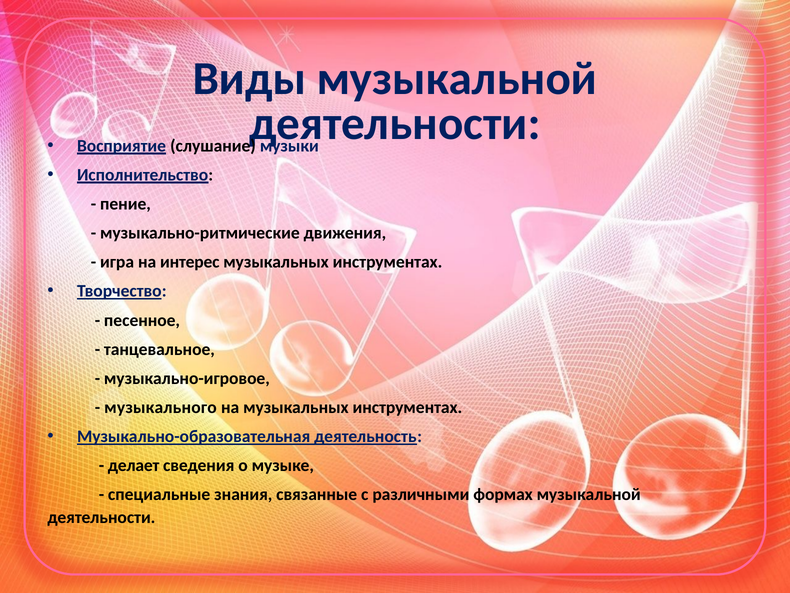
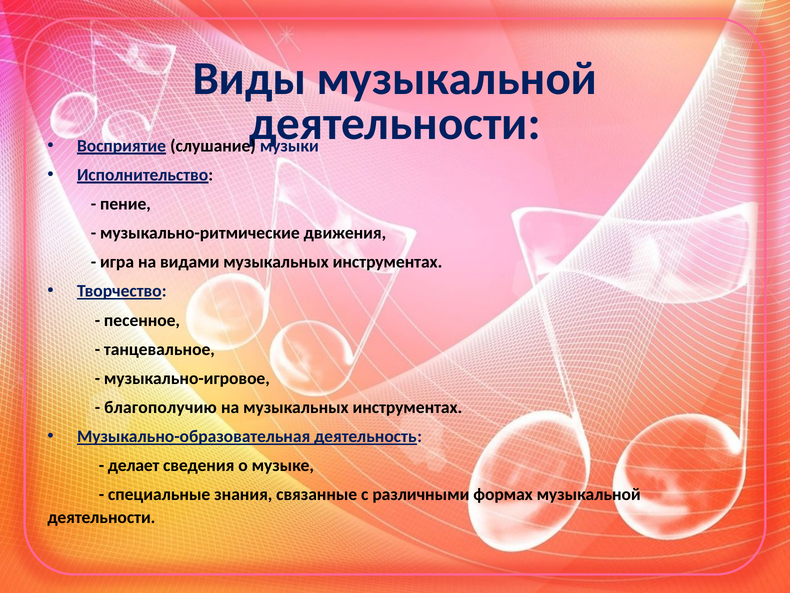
интерес: интерес -> видами (190, 262)
музыкального: музыкального -> благополучию (160, 407)
